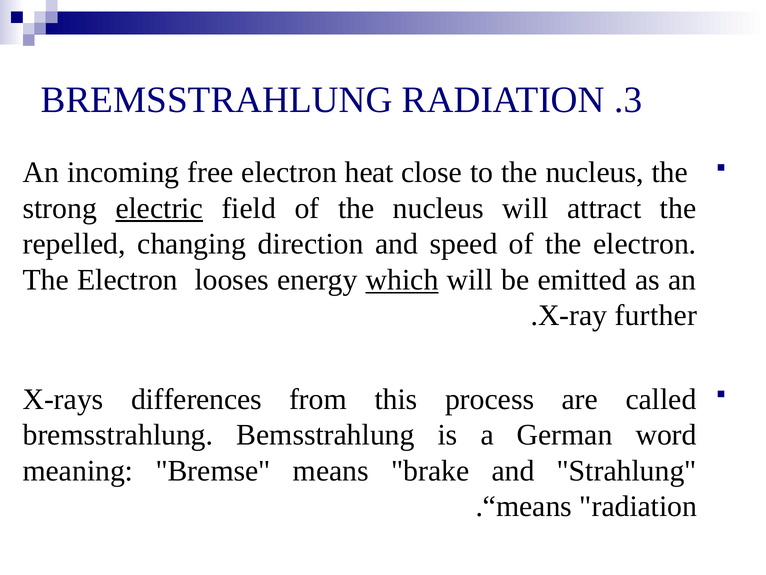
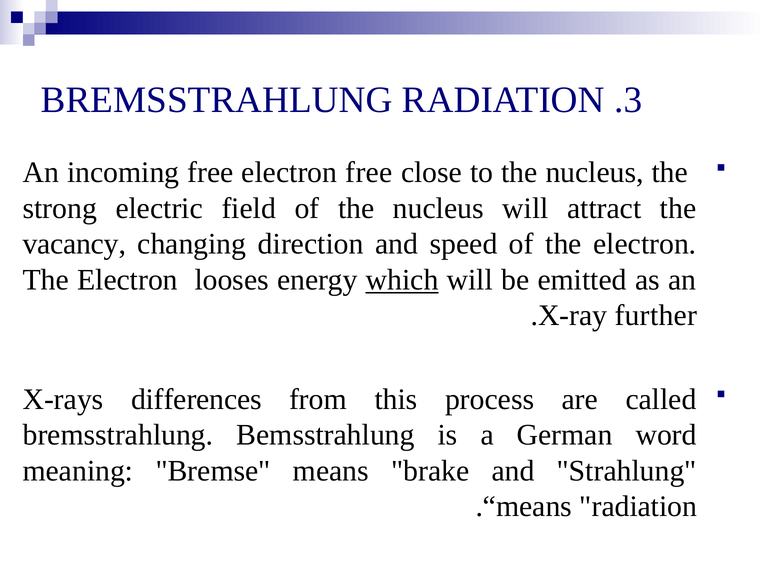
electron heat: heat -> free (369, 172)
electric underline: present -> none (159, 208)
repelled: repelled -> vacancy (74, 244)
